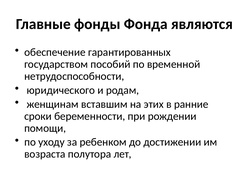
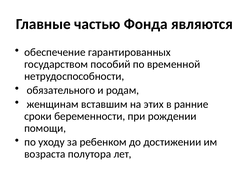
фонды: фонды -> частью (97, 24)
юридического: юридического -> обязательного (61, 90)
